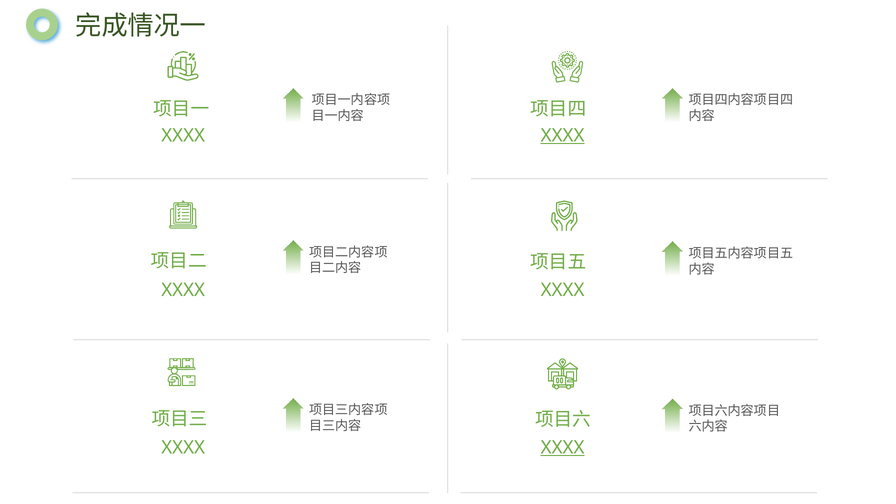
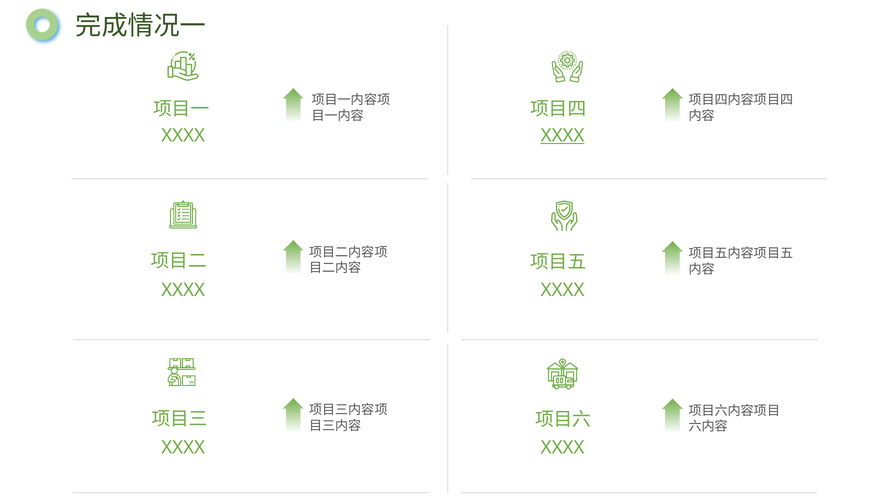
XXXX underline: present -> none (563, 447)
